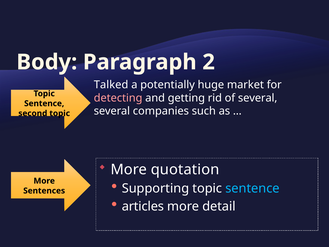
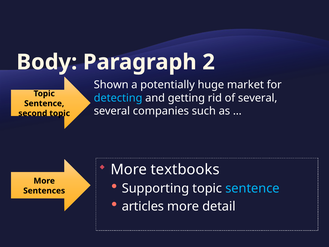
Talked: Talked -> Shown (111, 85)
detecting colour: pink -> light blue (118, 98)
quotation: quotation -> textbooks (185, 169)
